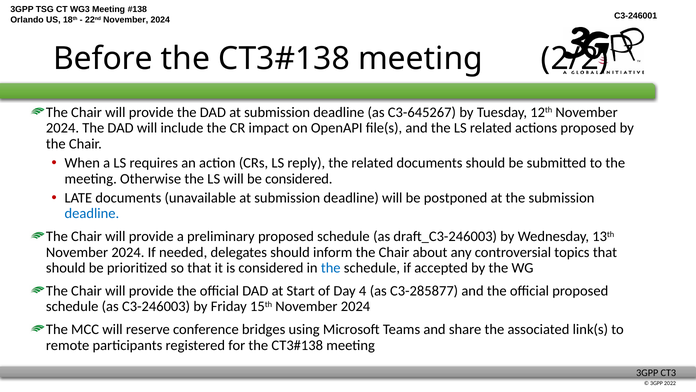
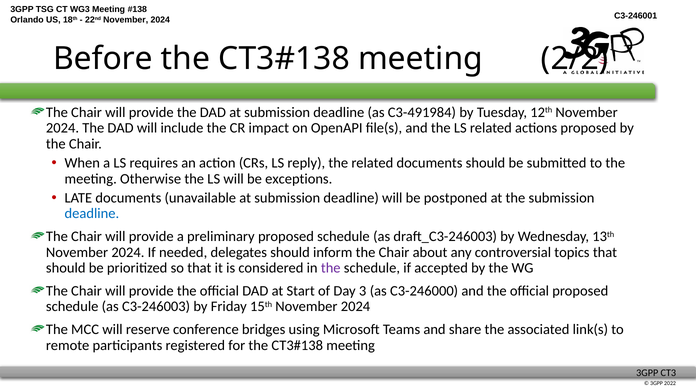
C3-645267: C3-645267 -> C3-491984 (422, 112)
be considered: considered -> exceptions (299, 178)
the colour: blue -> purple (331, 268)
4: 4 -> 3 (363, 291)
C3-285877: C3-285877 -> C3-246000 (424, 291)
